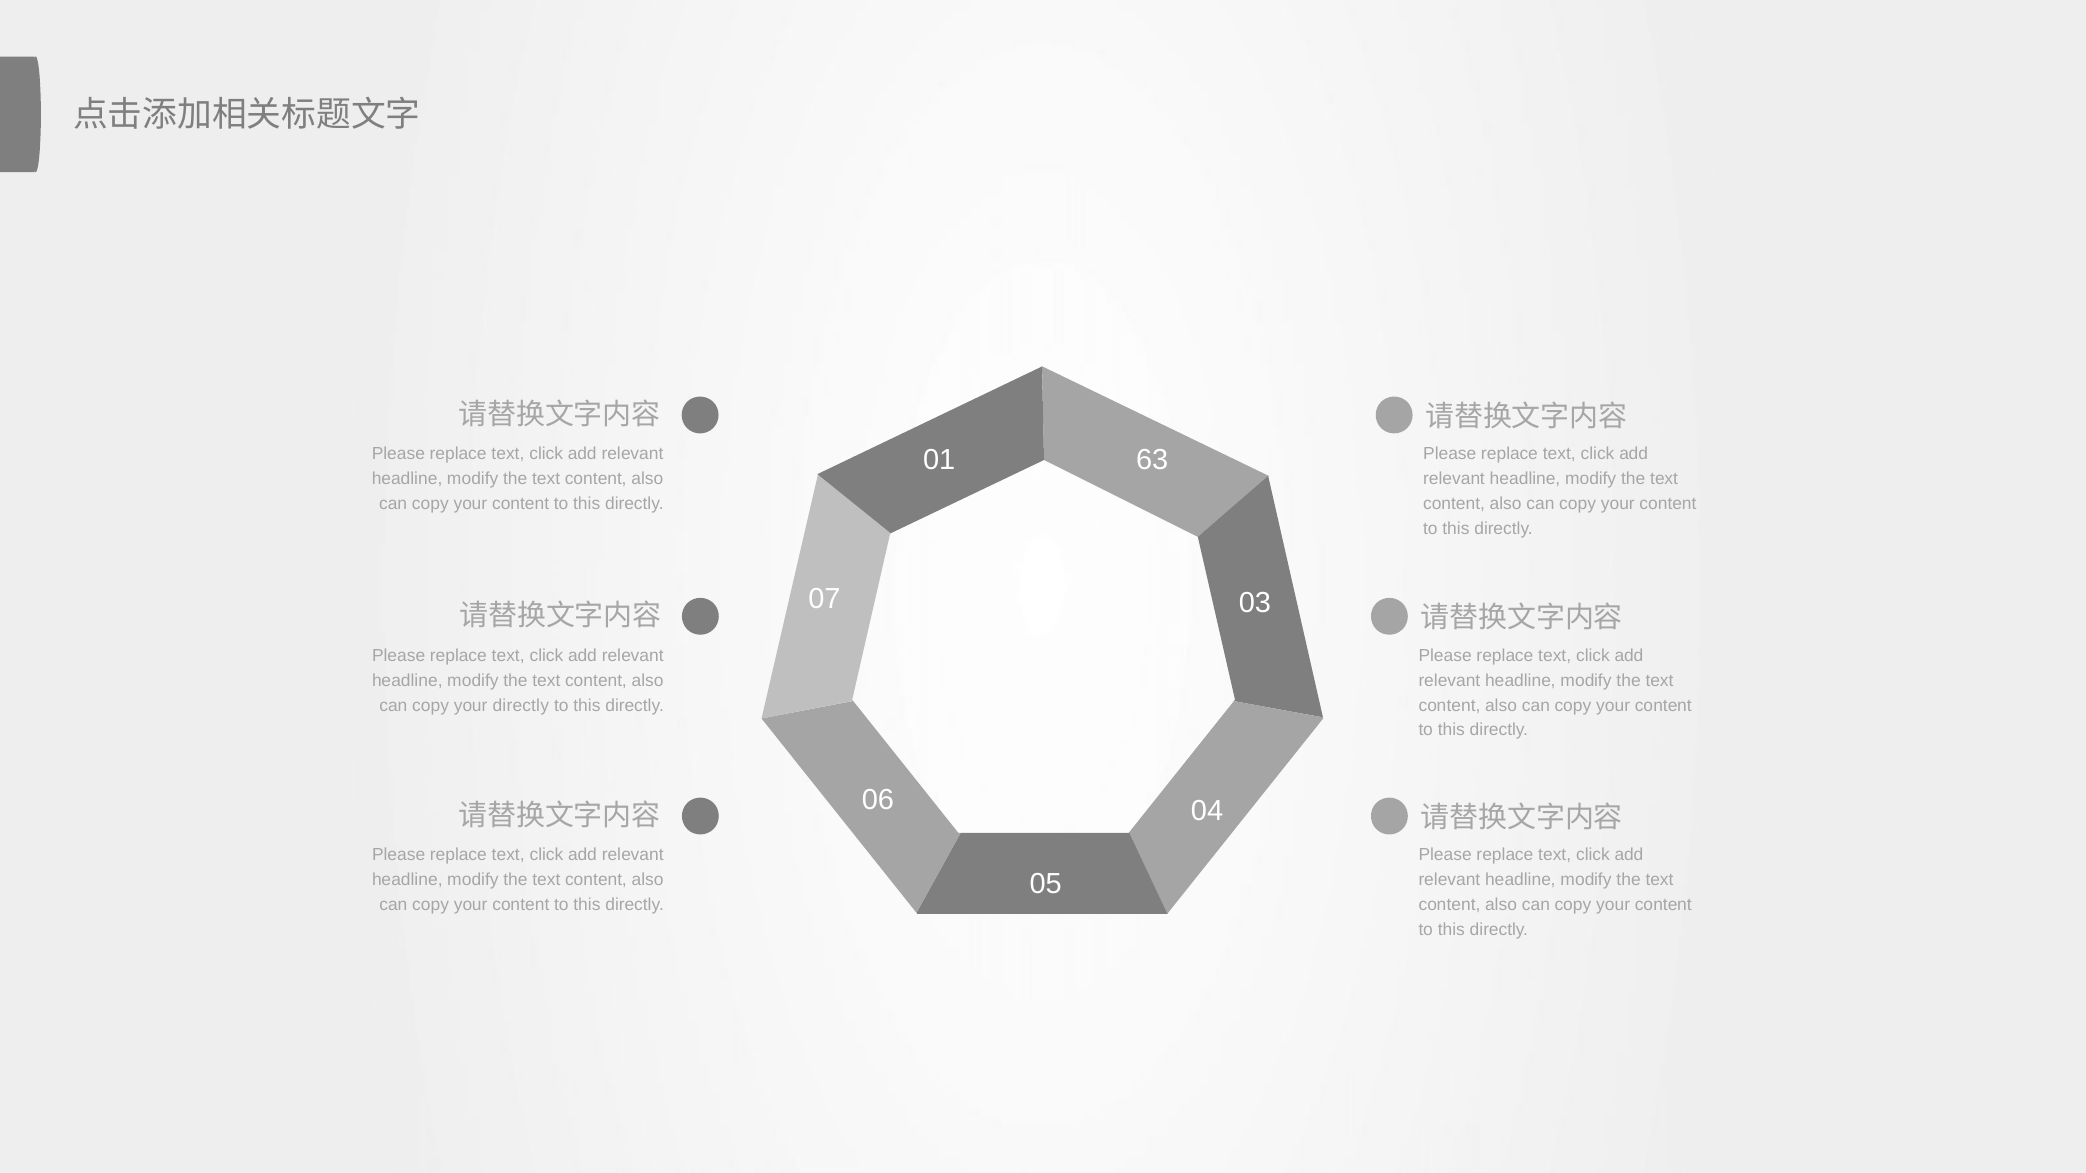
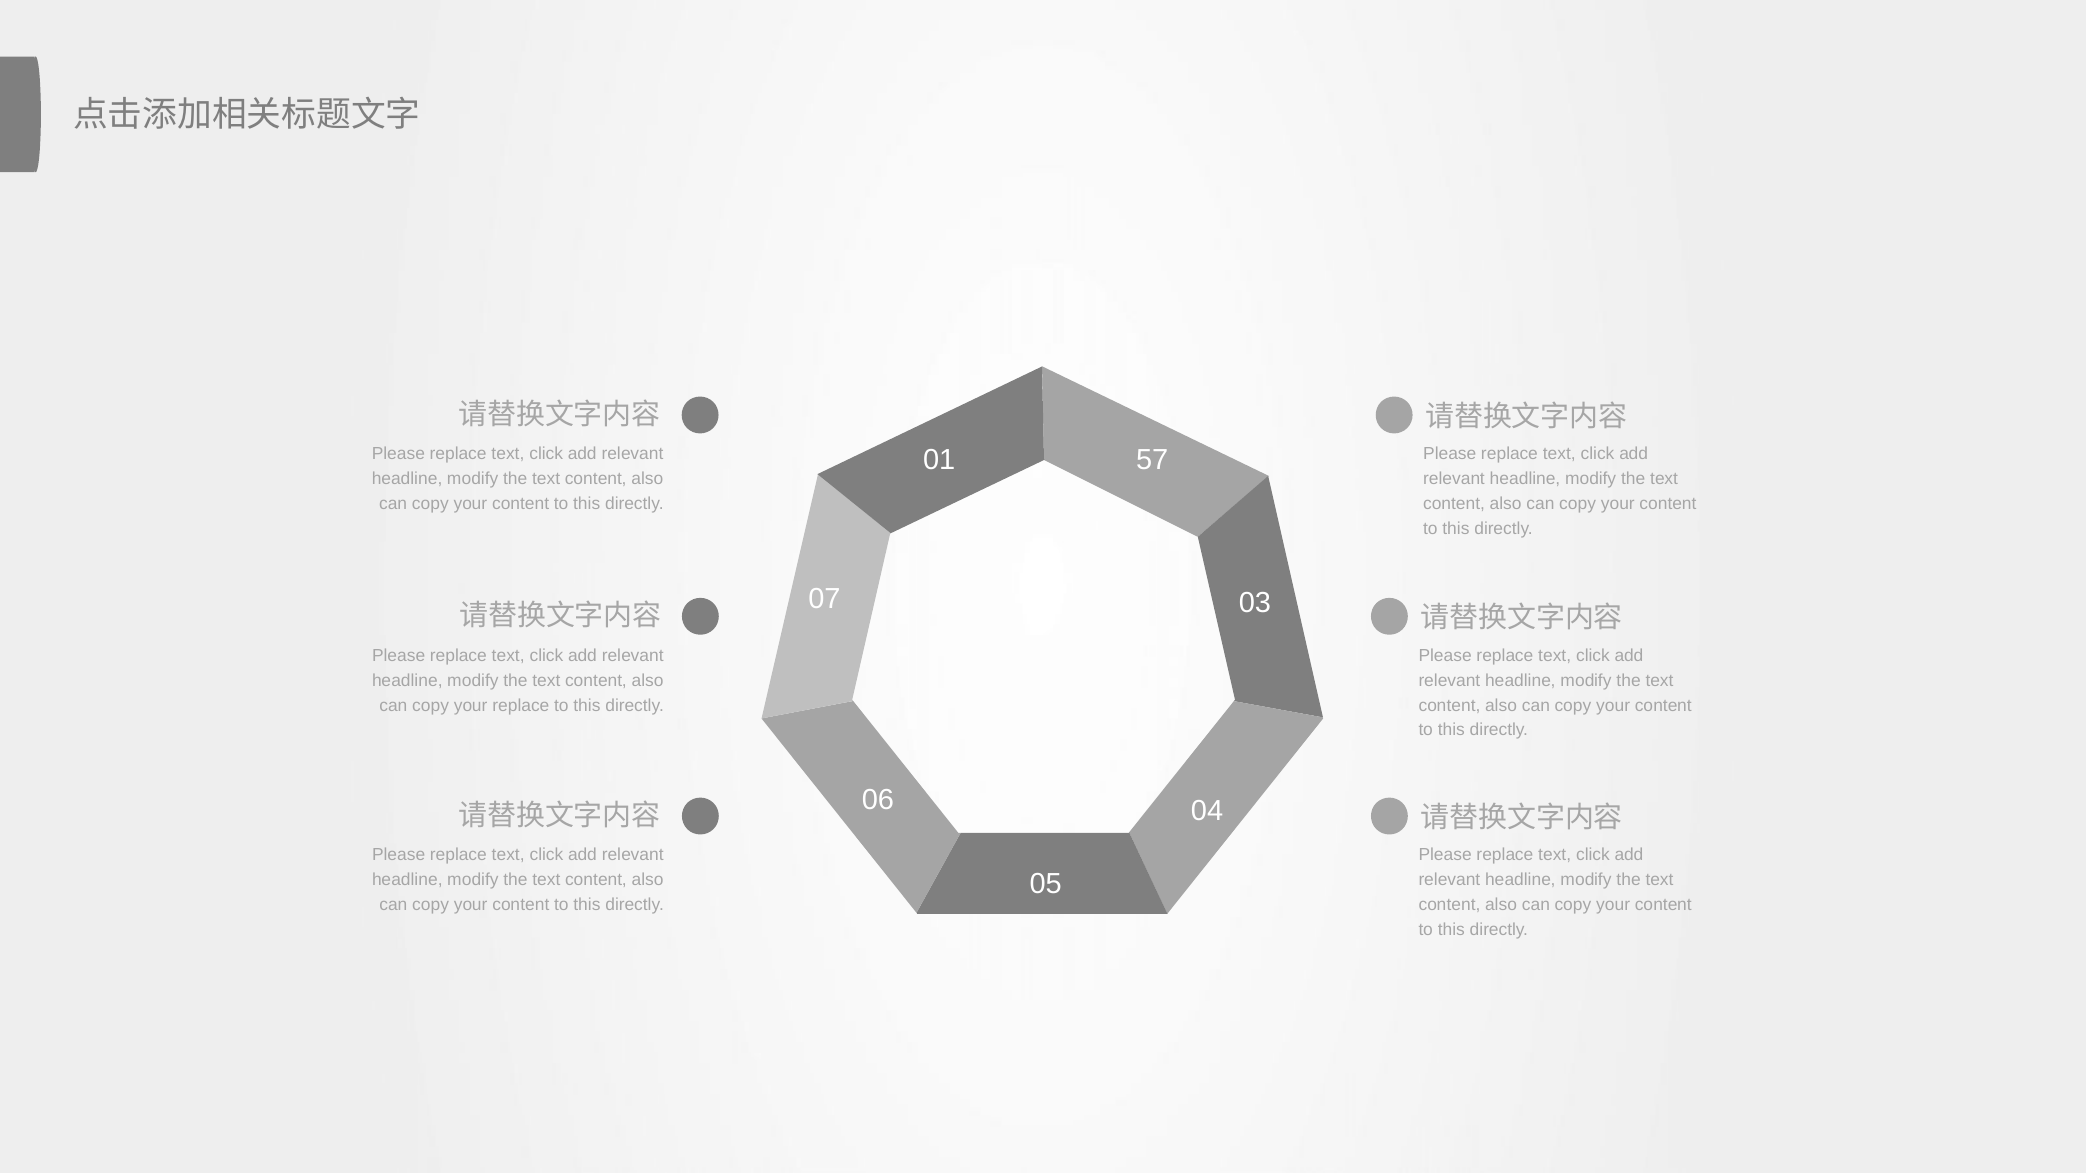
63: 63 -> 57 (1152, 460)
your directly: directly -> replace (521, 706)
